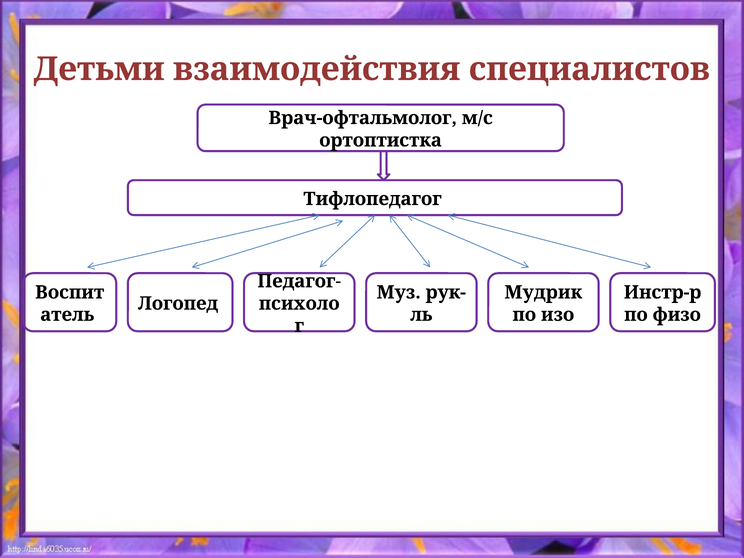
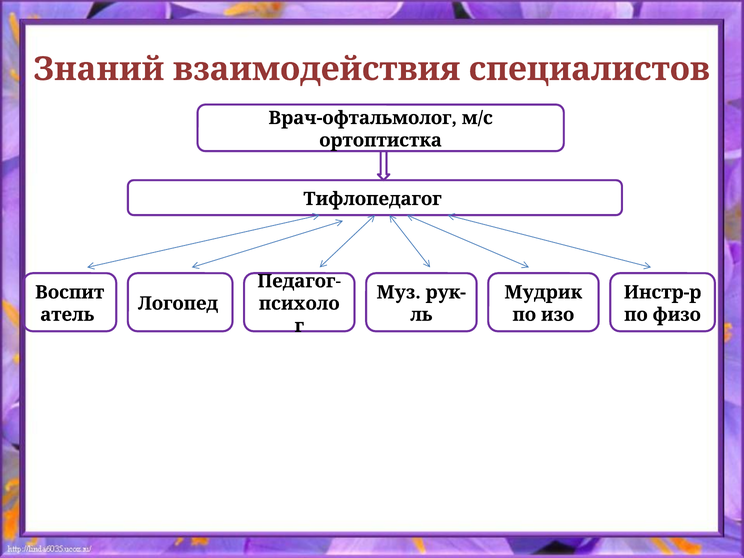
Детьми: Детьми -> Знаний (99, 69)
